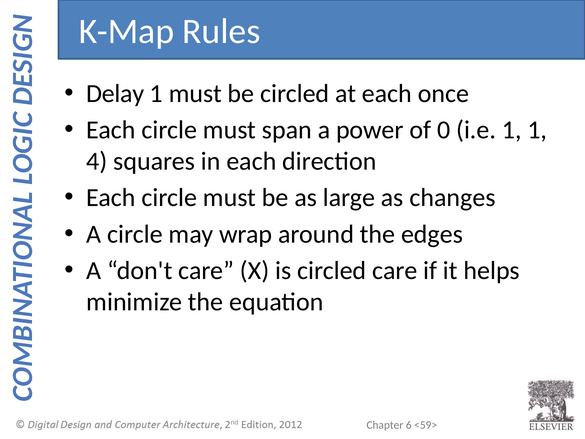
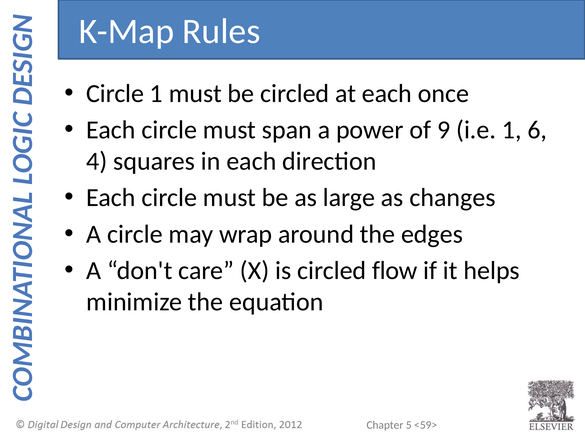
Delay: Delay -> Circle (115, 93)
0: 0 -> 9 (444, 130)
1 1: 1 -> 6 (537, 130)
circled care: care -> flow (395, 270)
6: 6 -> 5 (409, 425)
